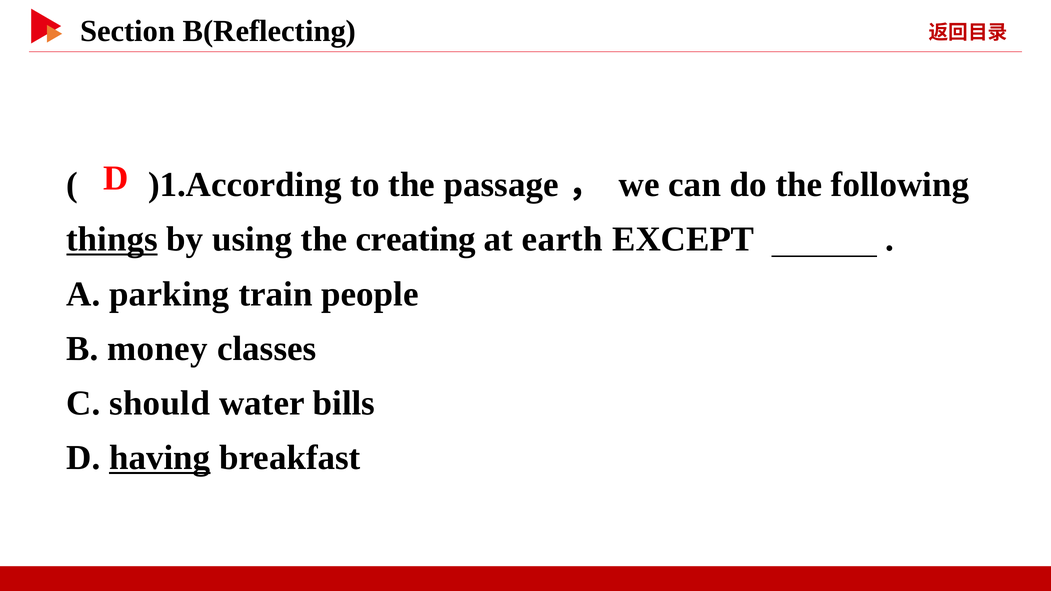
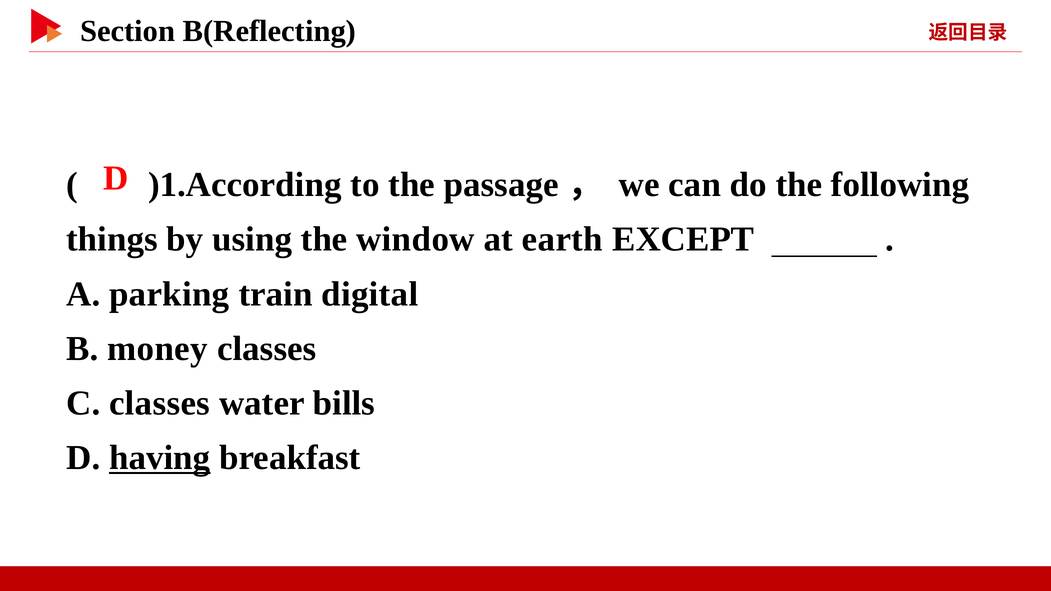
things underline: present -> none (112, 239)
creating: creating -> window (415, 239)
people: people -> digital (370, 294)
C should: should -> classes (160, 403)
